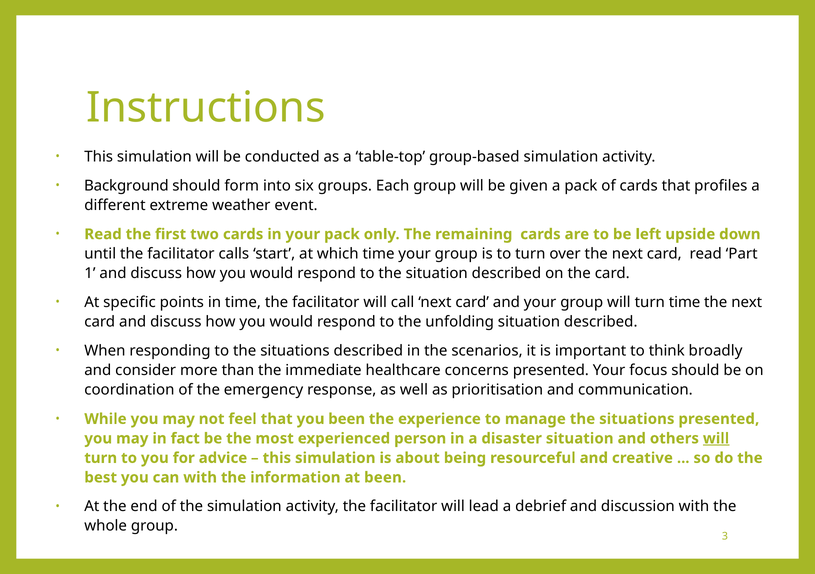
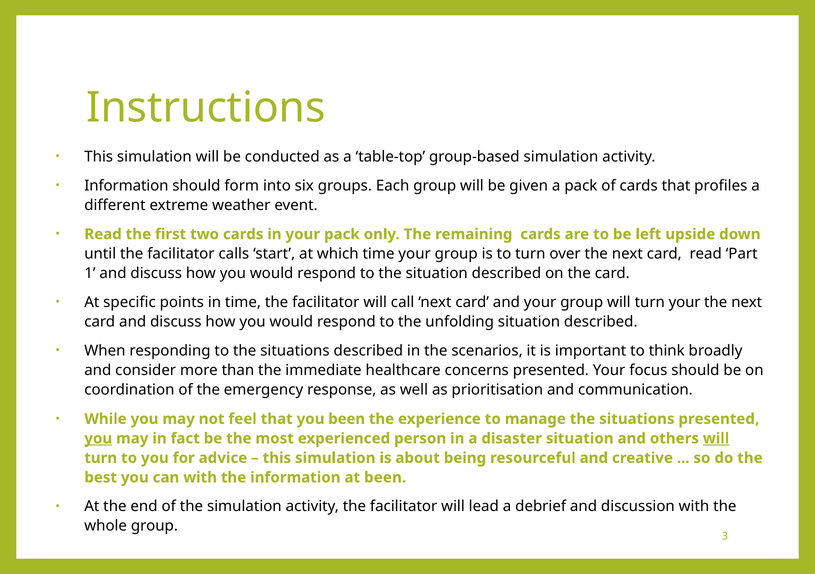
Background: Background -> Information (126, 186)
turn time: time -> your (685, 302)
you underline: none -> present (98, 439)
